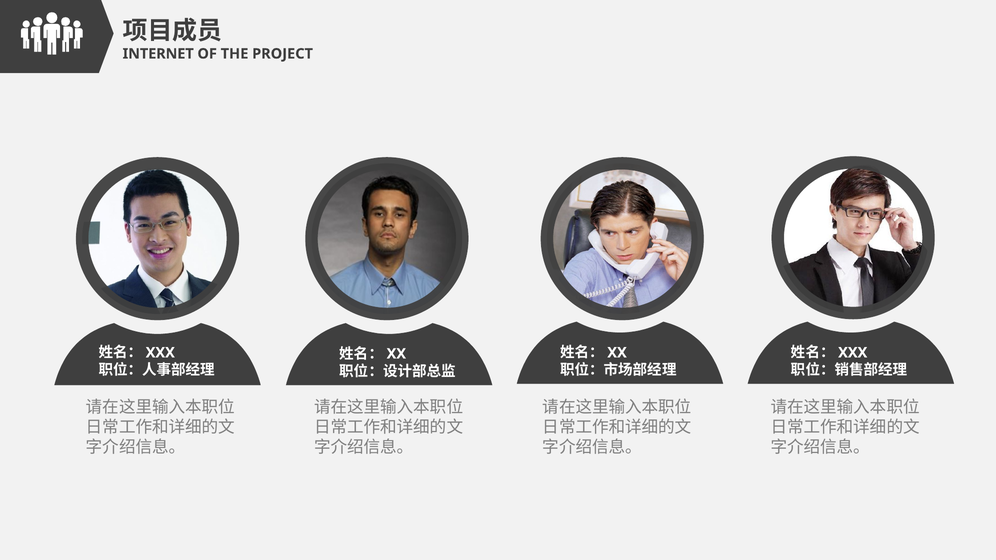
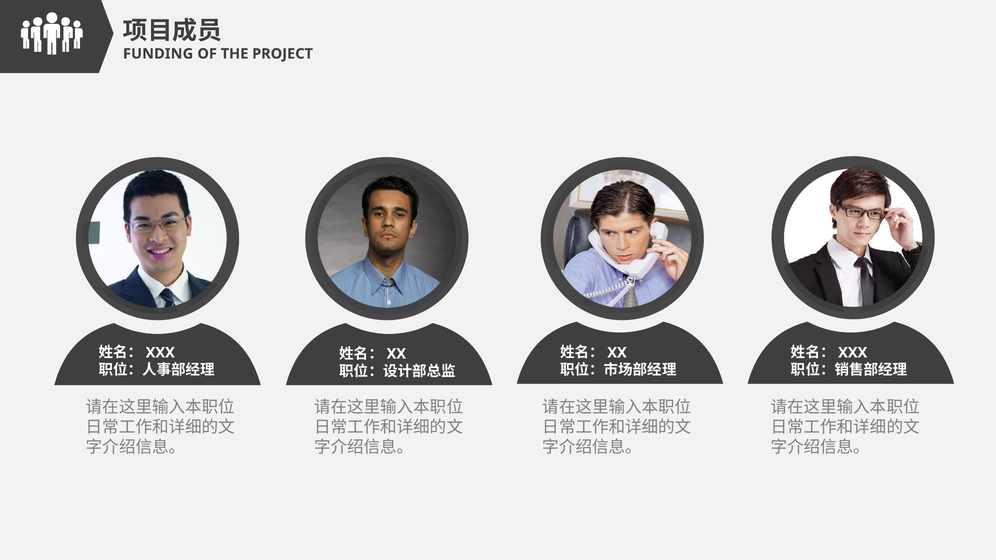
INTERNET: INTERNET -> FUNDING (158, 54)
